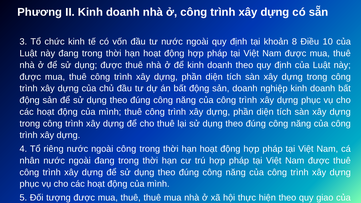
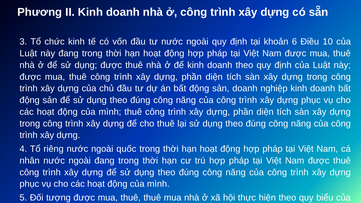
8: 8 -> 6 (294, 42)
ngoài công: công -> quốc (126, 149)
giao: giao -> biểu (325, 198)
